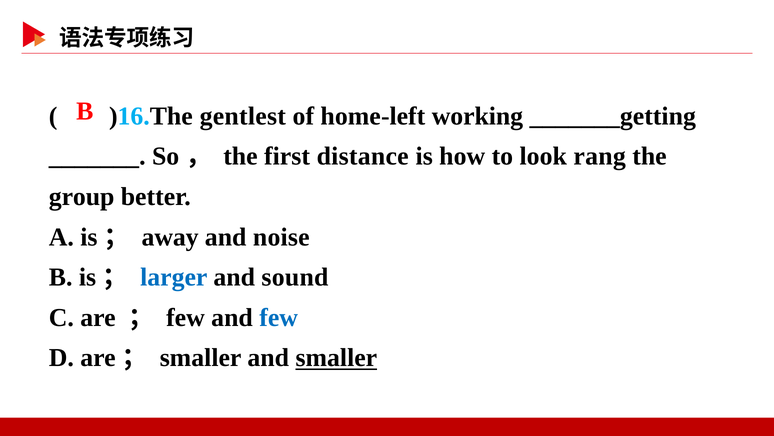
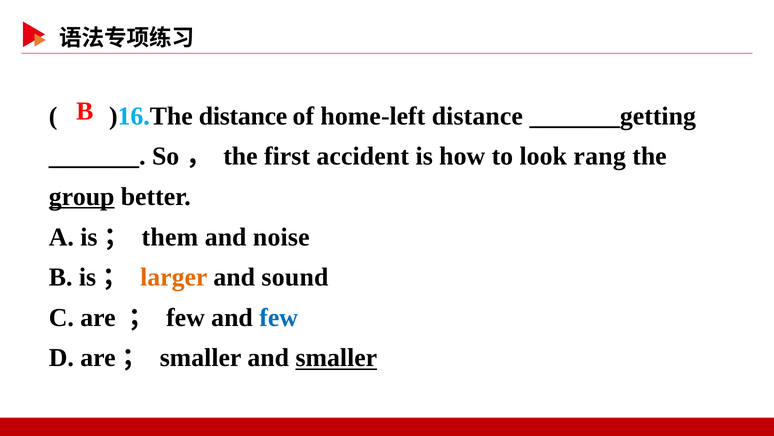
)16.The gentlest: gentlest -> distance (243, 116)
home-left working: working -> distance (477, 116)
distance: distance -> accident (363, 156)
group underline: none -> present (82, 196)
away: away -> them (170, 237)
larger colour: blue -> orange (174, 277)
